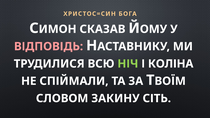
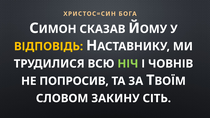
ВІДПОВІДЬ colour: pink -> yellow (49, 46)
КОЛІНА: КОЛІНА -> ЧОВНІВ (171, 64)
СПІЙМАЛИ: СПІЙМАЛИ -> ПОПРОСИВ (74, 81)
